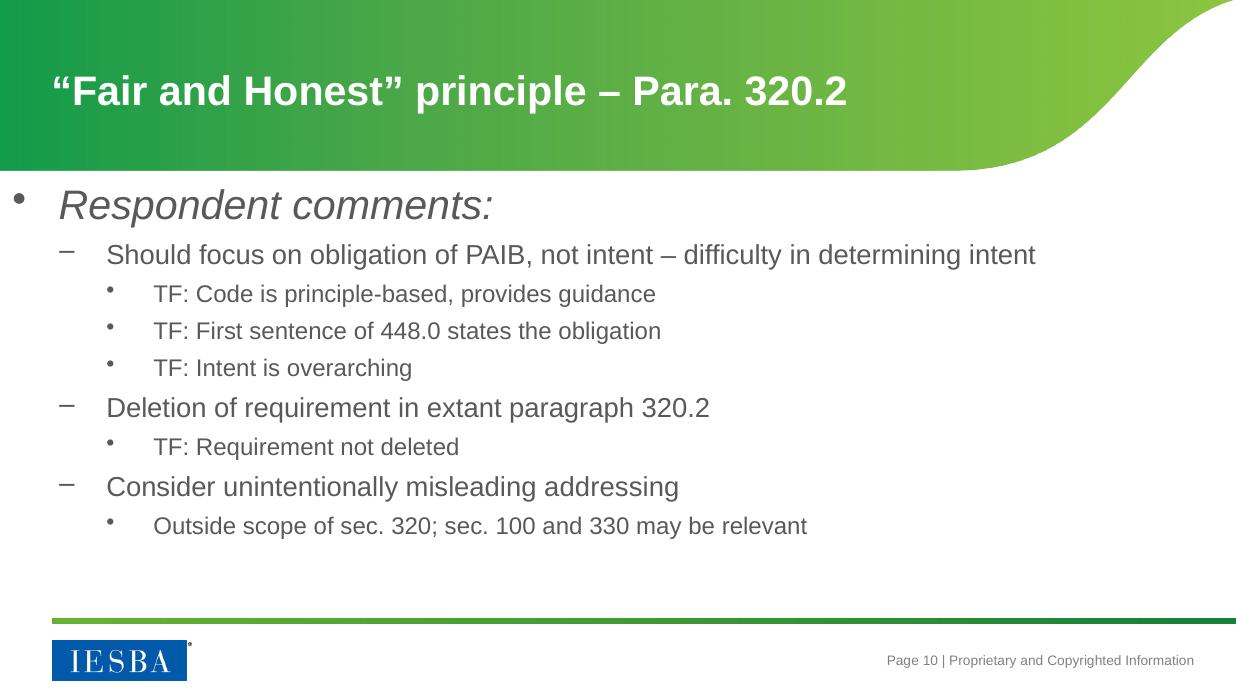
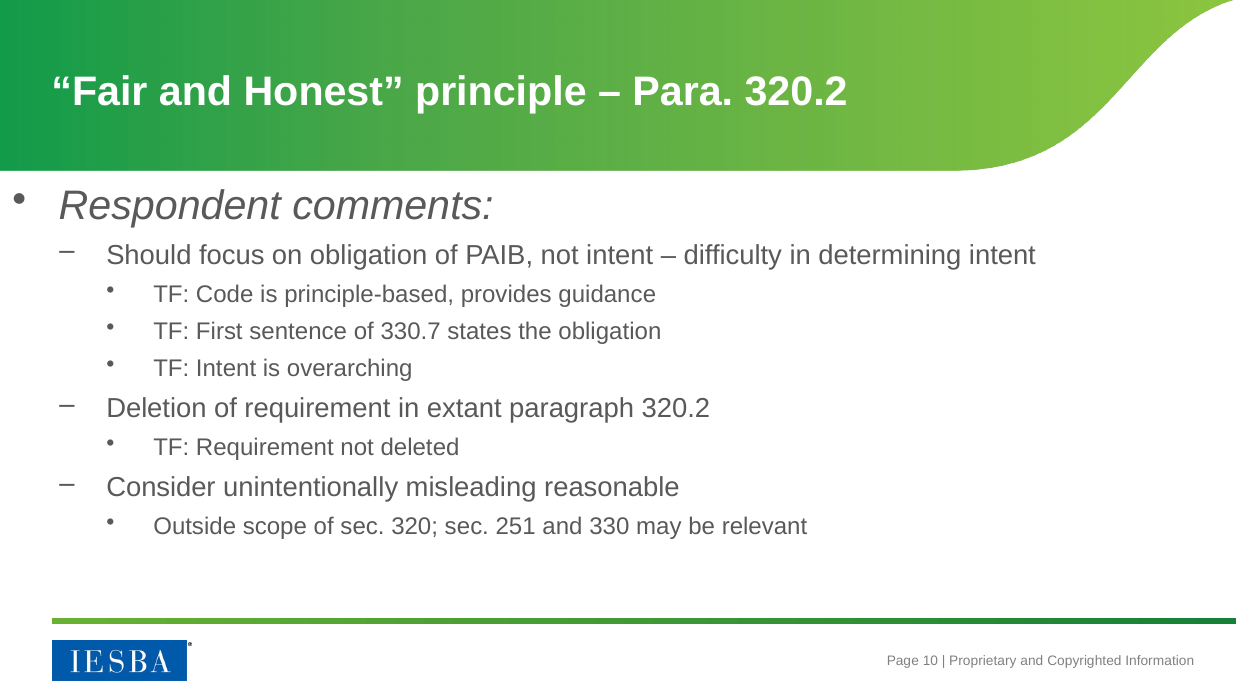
448.0: 448.0 -> 330.7 (411, 332)
addressing: addressing -> reasonable (612, 488)
100: 100 -> 251 (516, 527)
